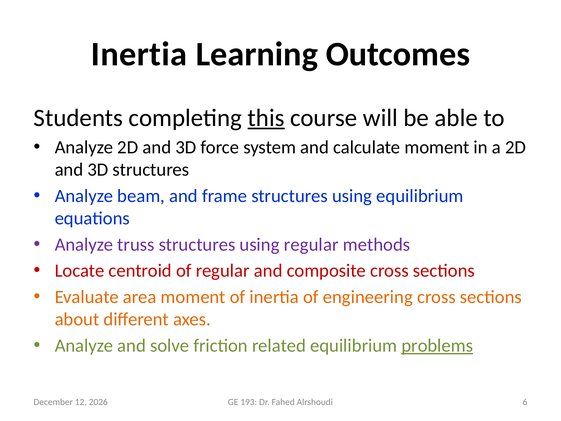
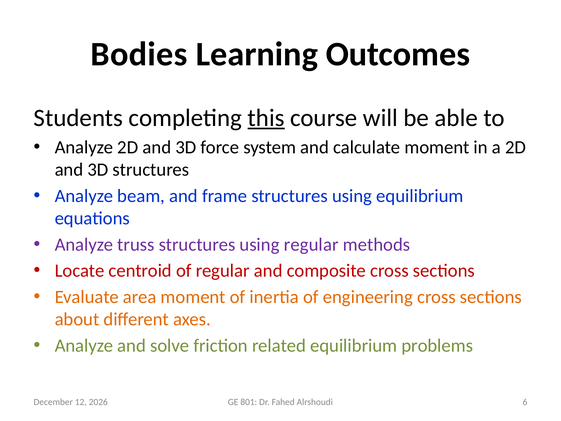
Inertia: Inertia -> Bodies (139, 54)
problems underline: present -> none (437, 345)
193: 193 -> 801 (249, 402)
